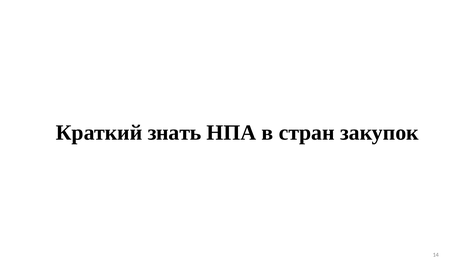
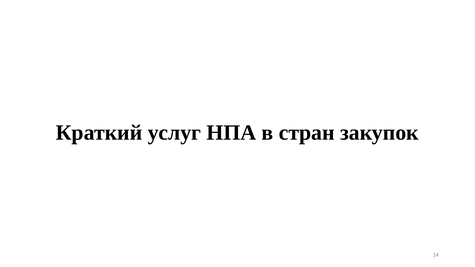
знать: знать -> услуг (174, 133)
